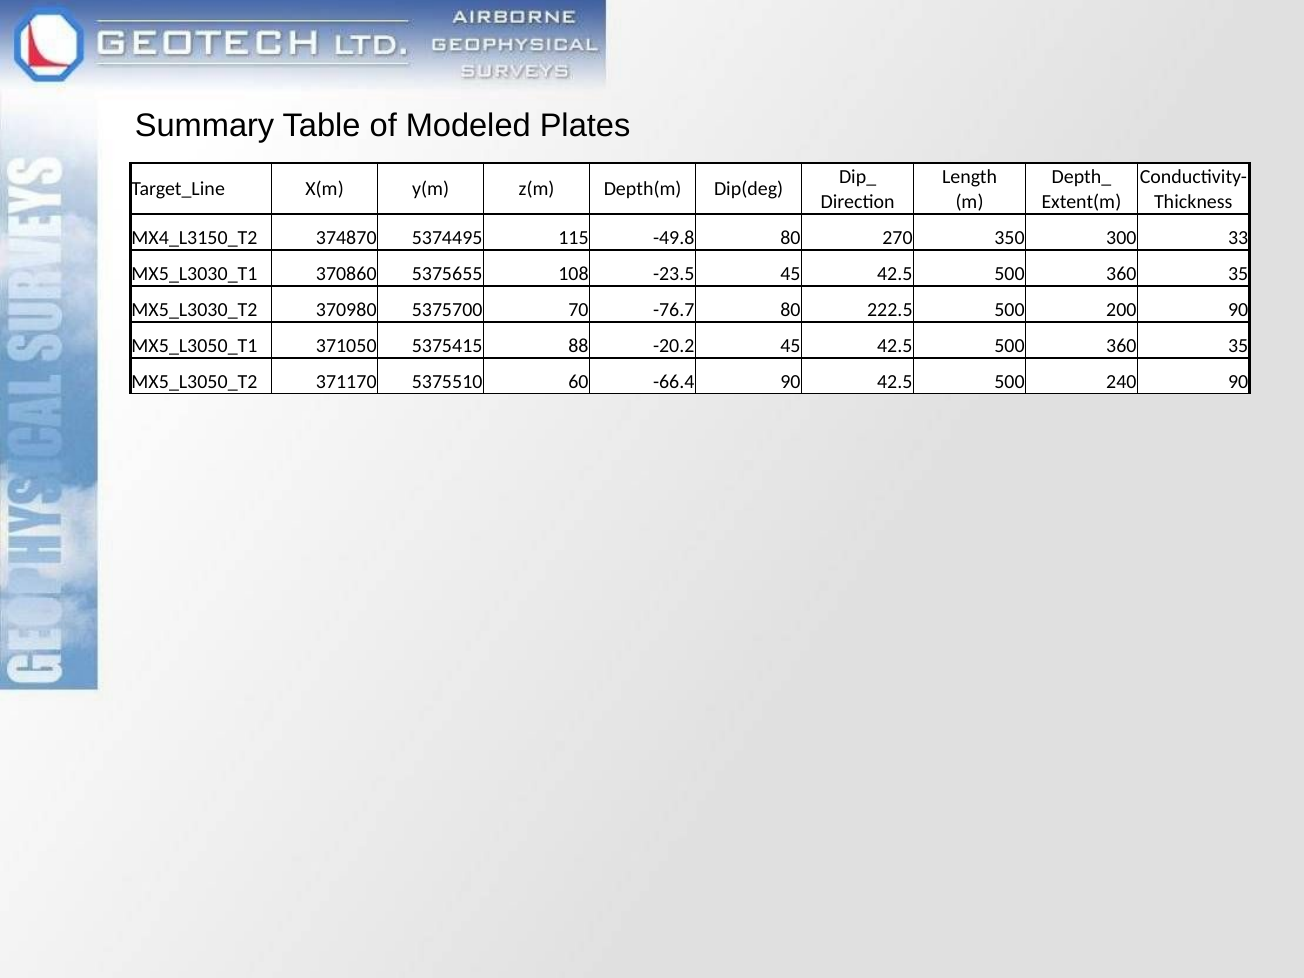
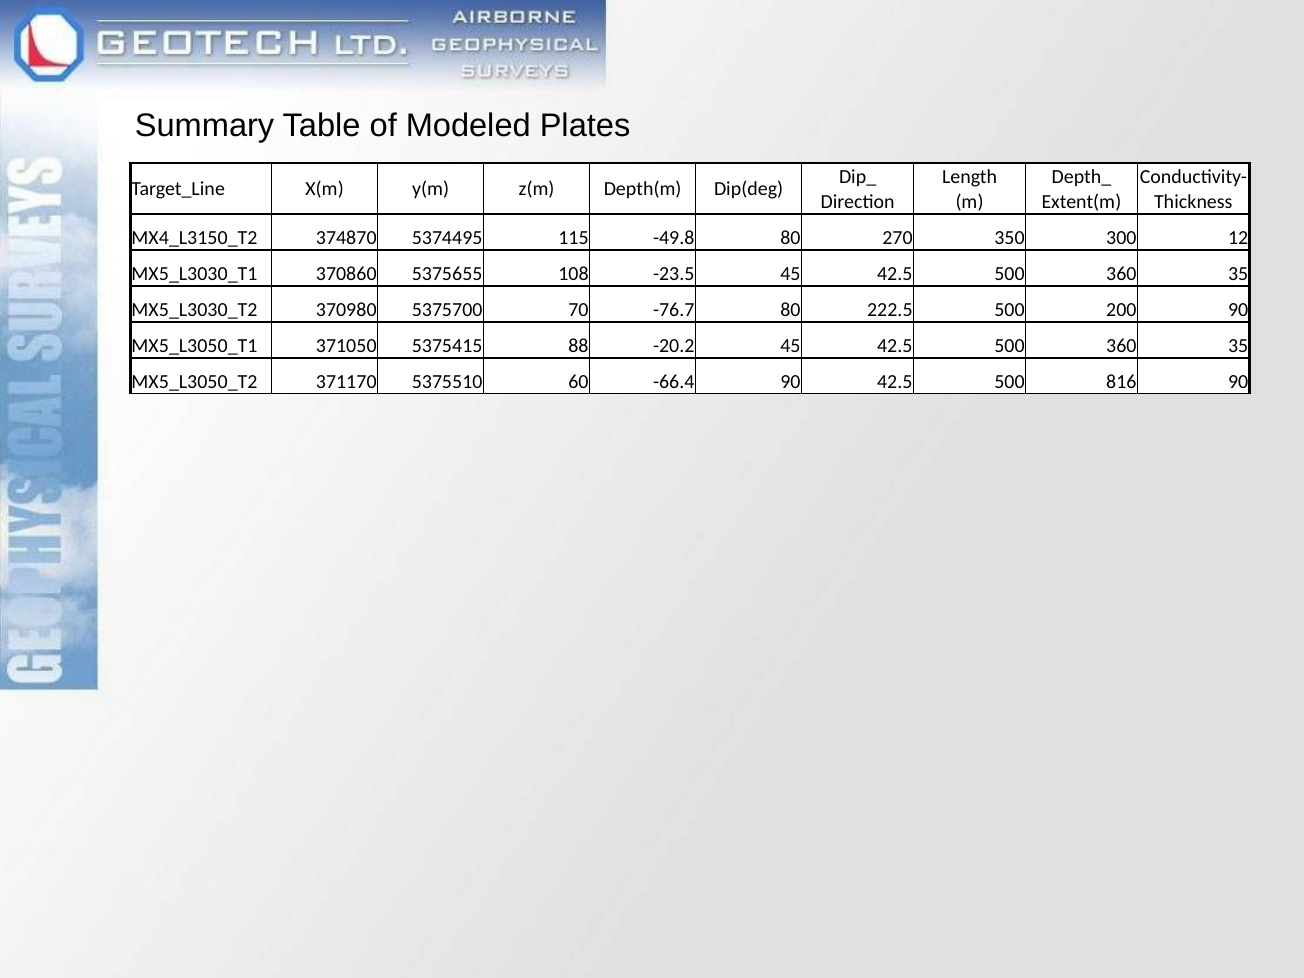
33: 33 -> 12 (1238, 238)
240: 240 -> 816 (1121, 382)
